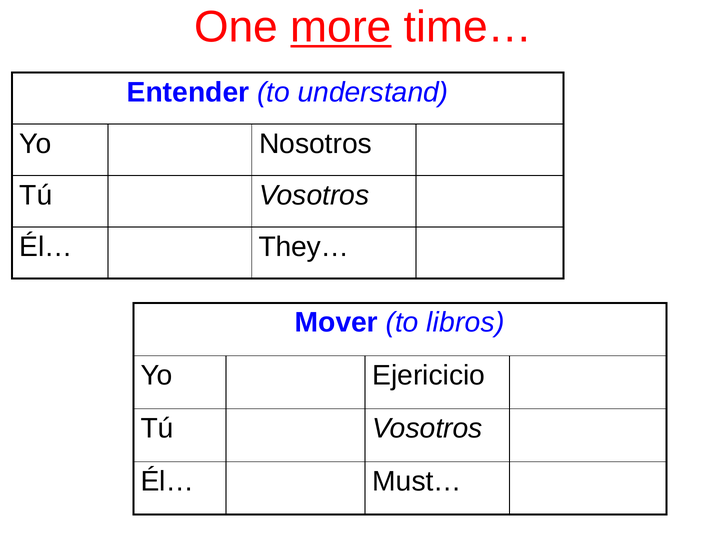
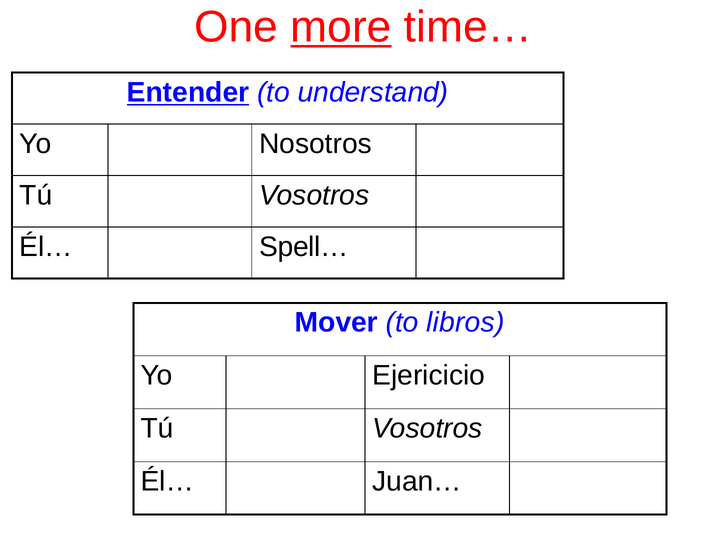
Entender underline: none -> present (188, 93)
They…: They… -> Spell… (304, 247)
Must…: Must… -> Juan… (417, 482)
